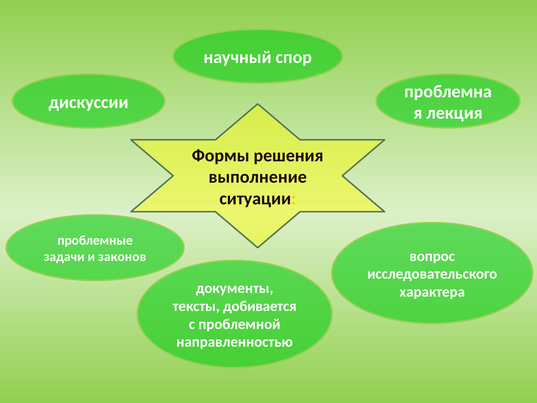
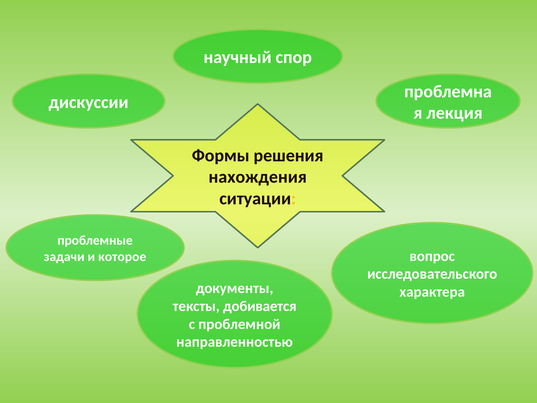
выполнение: выполнение -> нахождения (258, 177)
законов: законов -> которое (122, 257)
